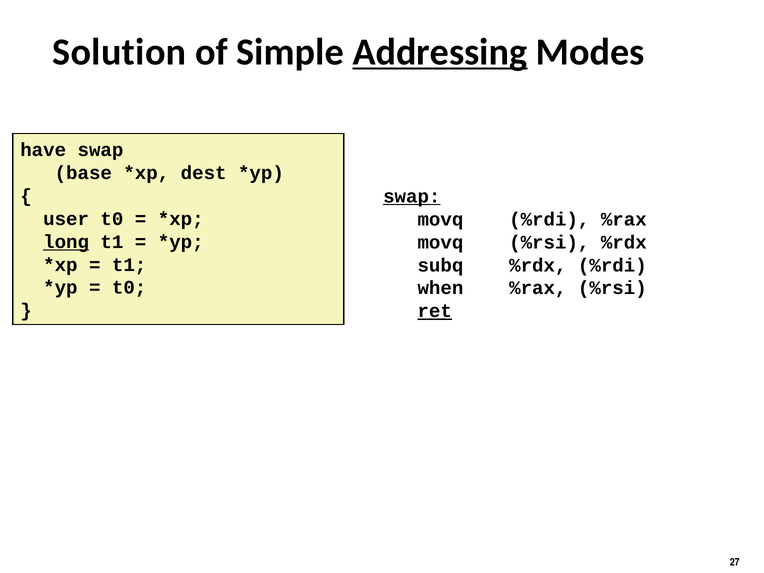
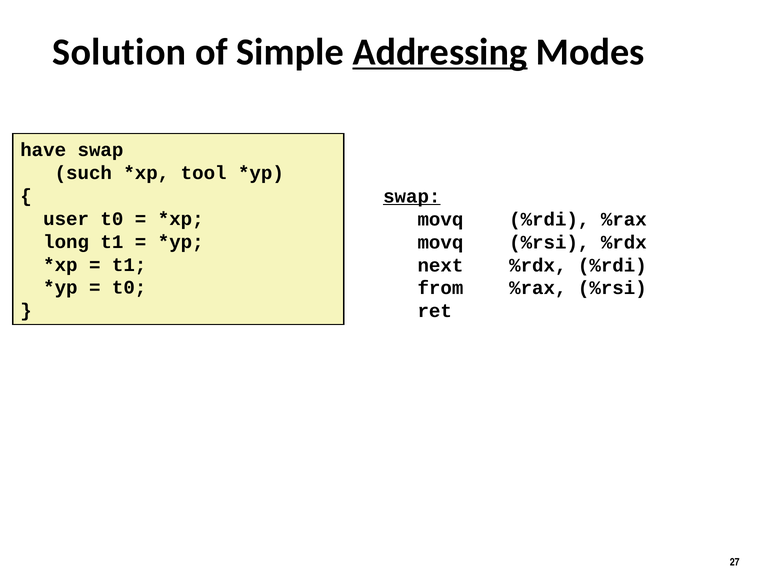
base: base -> such (83, 173)
dest: dest -> tool (204, 173)
long underline: present -> none (66, 242)
subq: subq -> next (440, 265)
when: when -> from (440, 288)
ret underline: present -> none (435, 311)
